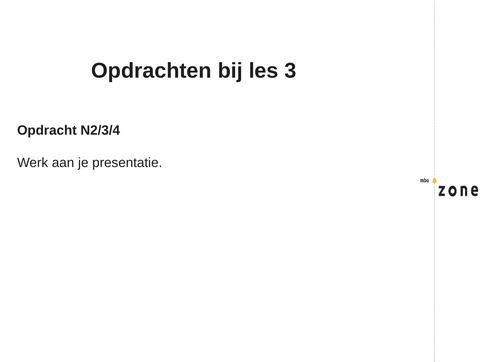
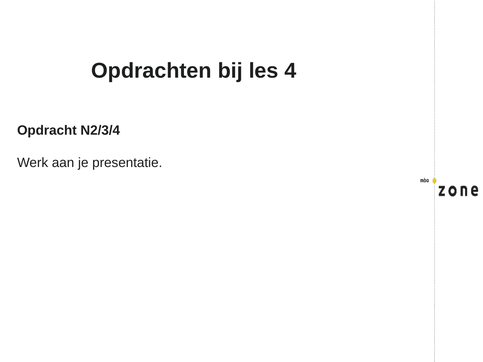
3: 3 -> 4 (290, 71)
